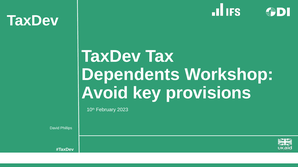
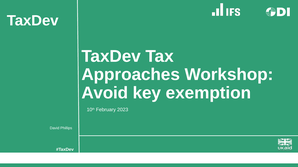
Dependents: Dependents -> Approaches (131, 75)
provisions: provisions -> exemption (208, 93)
